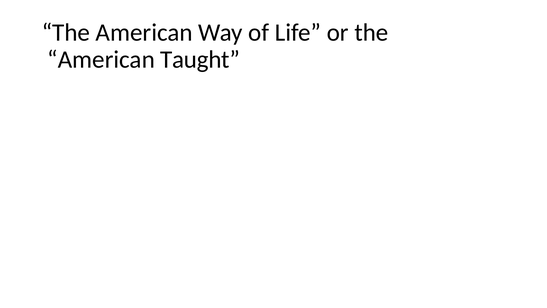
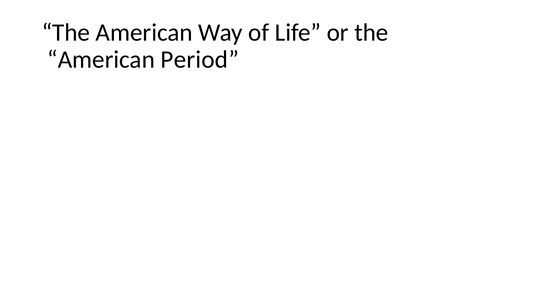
Taught: Taught -> Period (200, 59)
